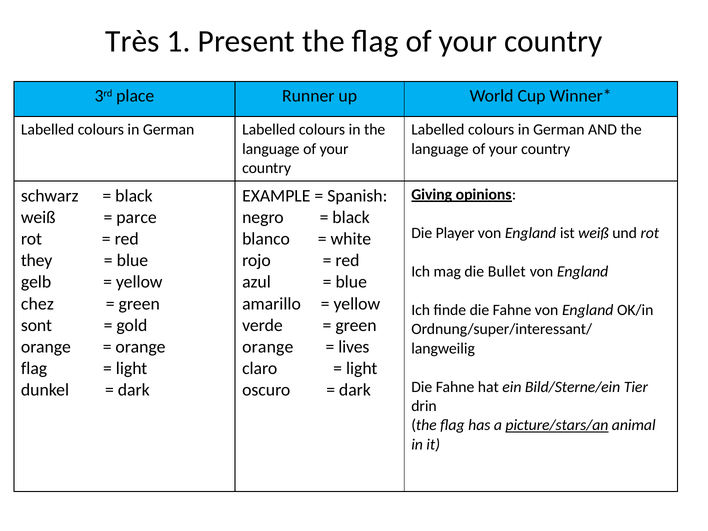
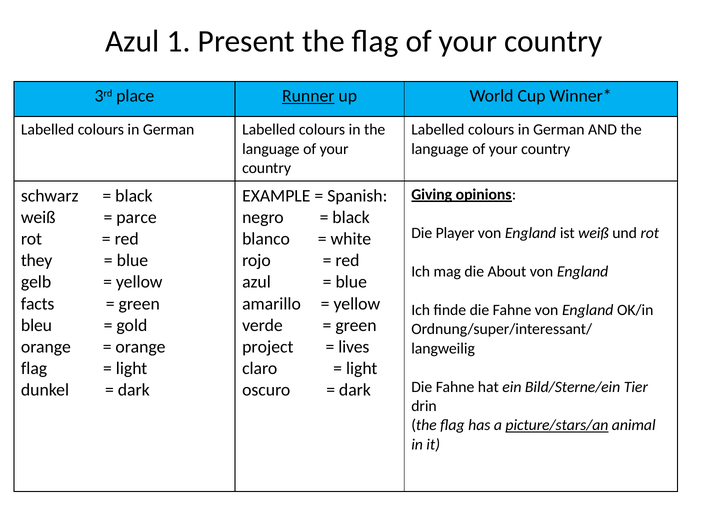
Très: Très -> Azul (132, 41)
Runner underline: none -> present (308, 96)
Bullet: Bullet -> About (507, 271)
chez: chez -> facts (38, 304)
sont: sont -> bleu (36, 325)
orange: orange -> project (268, 347)
